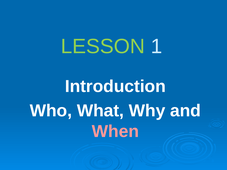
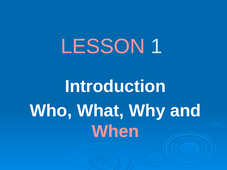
LESSON colour: light green -> pink (103, 46)
